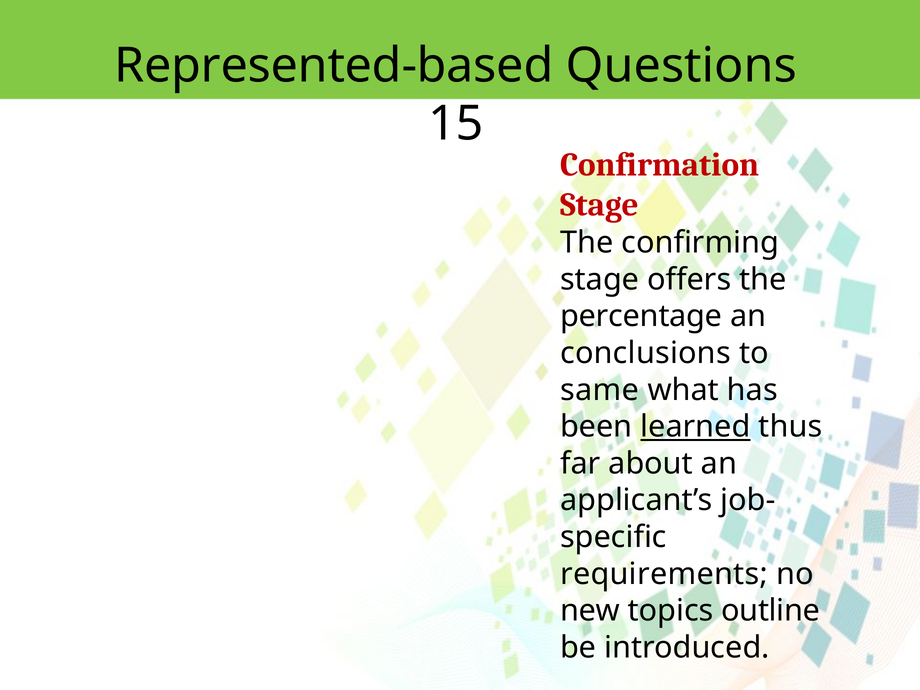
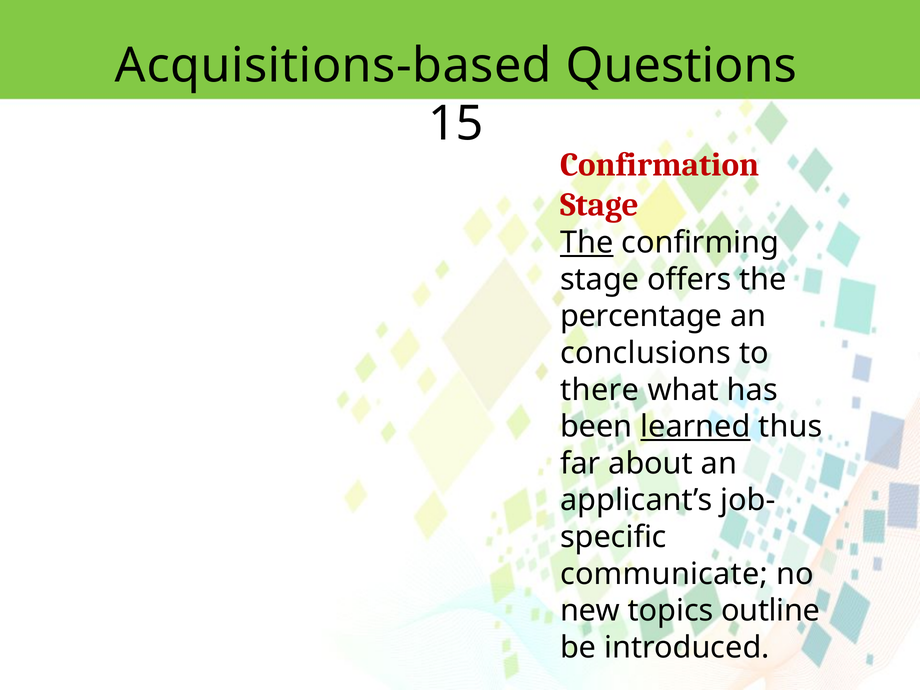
Represented-based: Represented-based -> Acquisitions-based (333, 66)
The underline: none -> present (587, 243)
same: same -> there (600, 390)
requirements: requirements -> communicate (664, 574)
